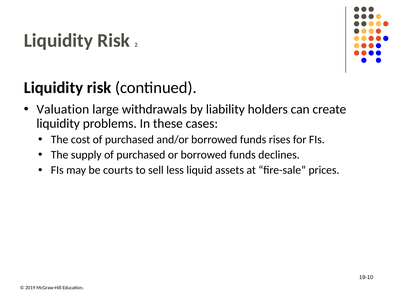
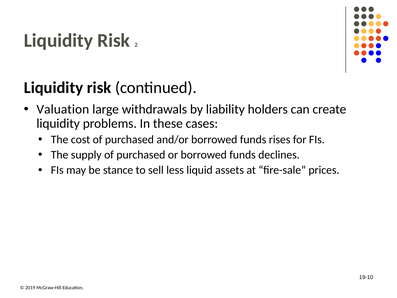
courts: courts -> stance (118, 170)
